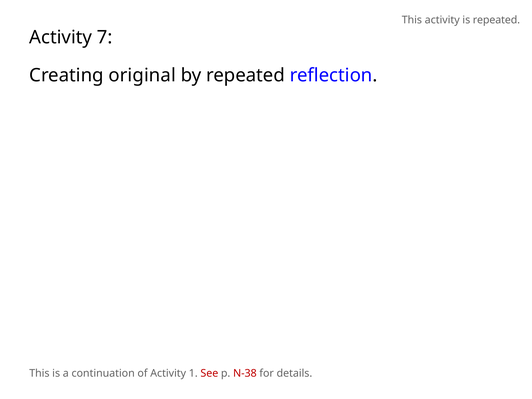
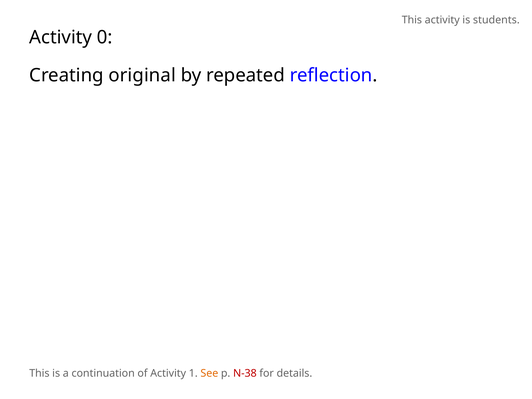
is repeated: repeated -> students (496, 20)
7: 7 -> 0 (105, 37)
See colour: red -> orange (209, 373)
